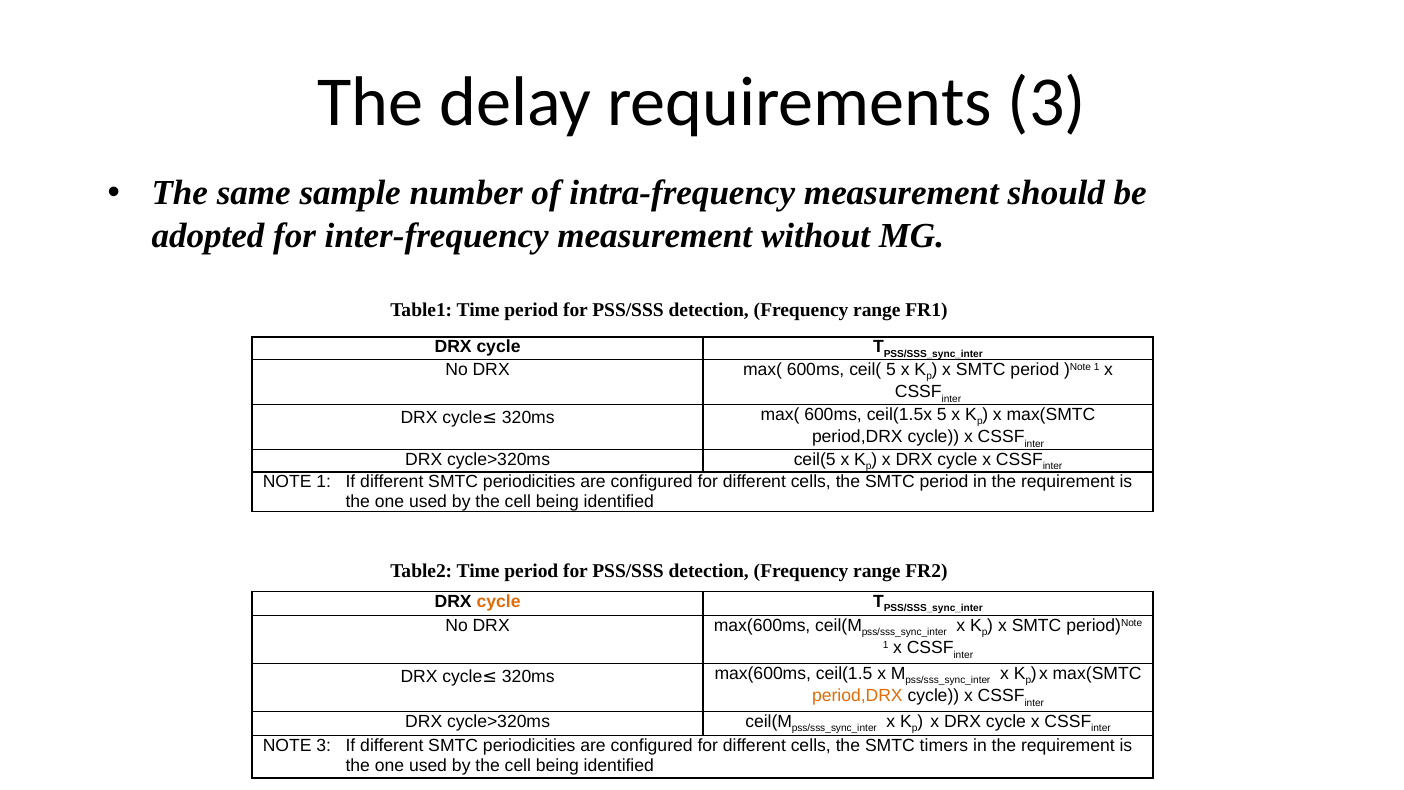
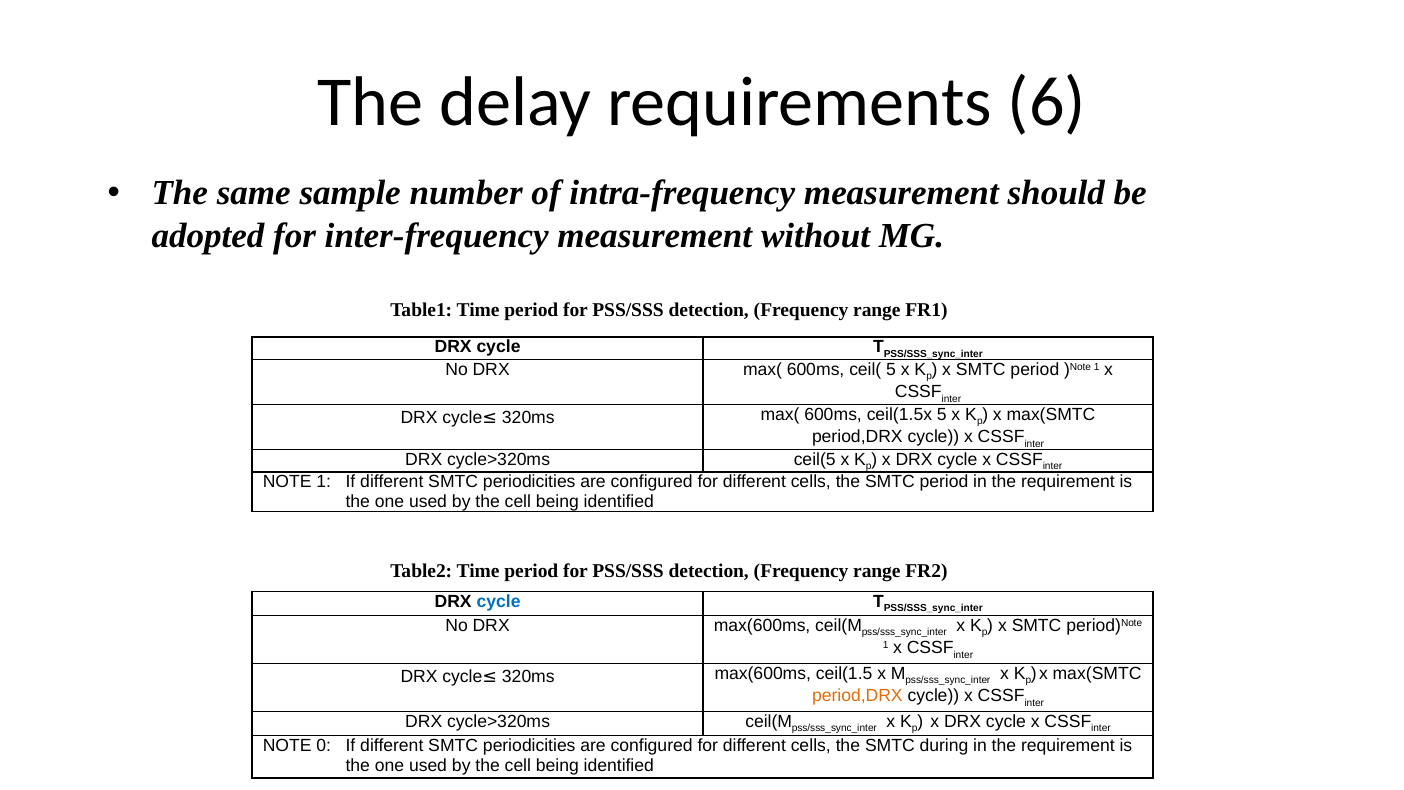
requirements 3: 3 -> 6 (1047, 102)
cycle colour: orange -> blue (499, 601)
NOTE 3: 3 -> 0 (324, 746)
timers: timers -> during (944, 746)
